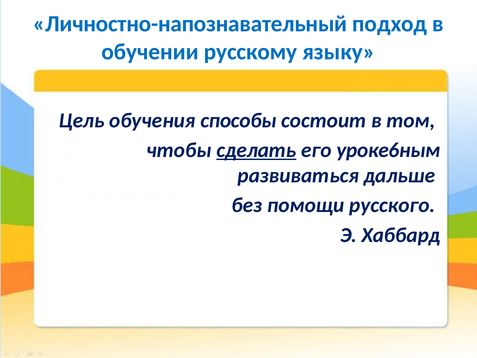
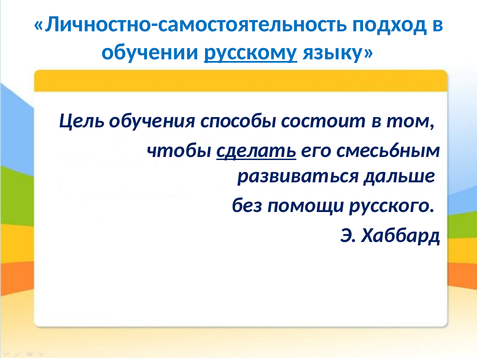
Личностно-напознавательный: Личностно-напознавательный -> Личностно-самостоятельность (190, 24)
русскому underline: none -> present (251, 52)
уроке6ным: уроке6ным -> смесь6ным (388, 150)
